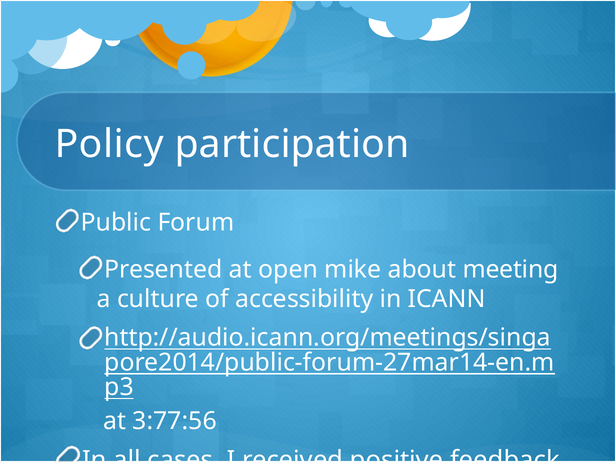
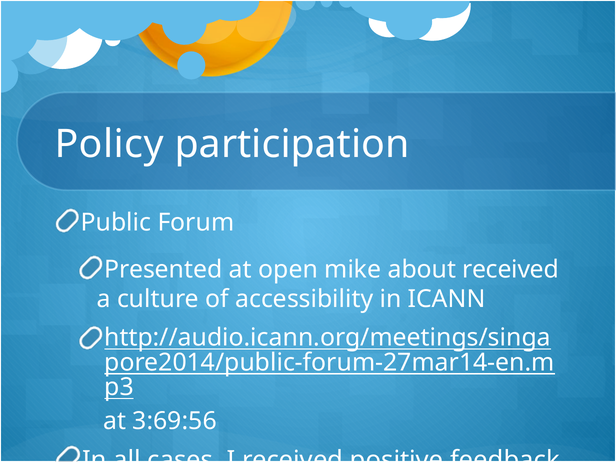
about meeting: meeting -> received (511, 270)
3:77:56: 3:77:56 -> 3:69:56 (175, 421)
